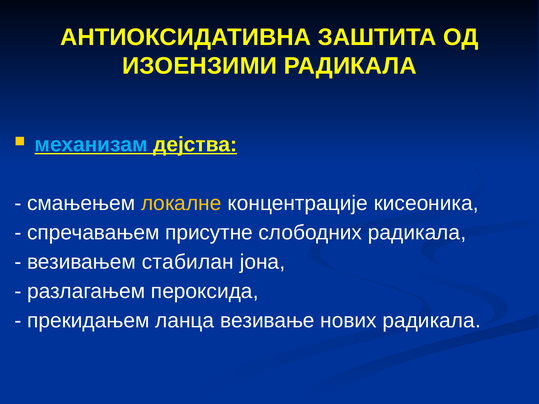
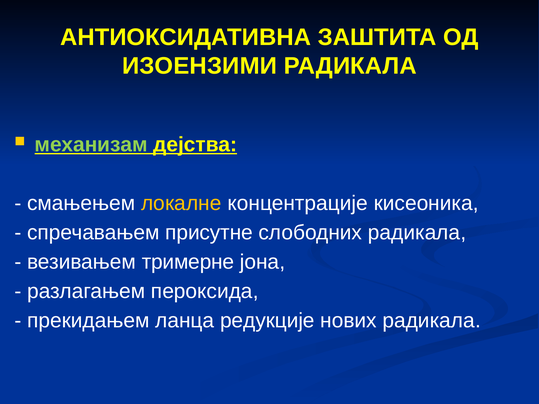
механизам colour: light blue -> light green (91, 145)
стабилан: стабилан -> тримерне (188, 262)
везивање: везивање -> редукције (267, 321)
